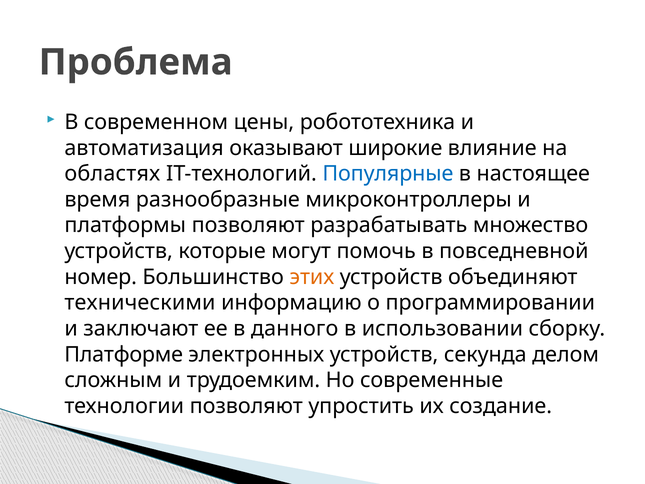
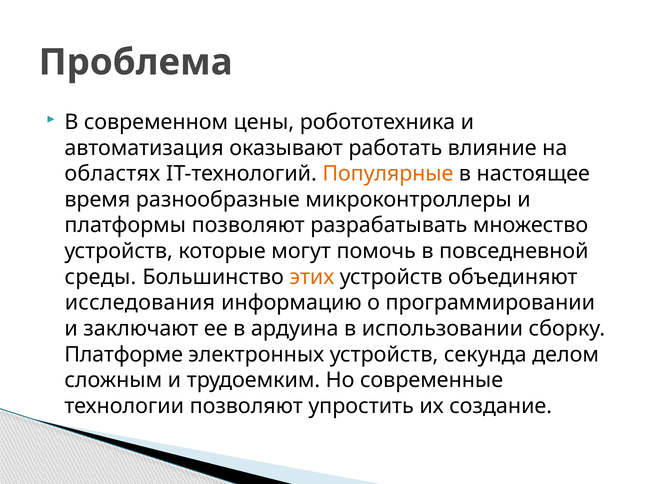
широкие: широкие -> работать (395, 148)
Популярные colour: blue -> orange (388, 174)
номер: номер -> среды (100, 277)
техническими: техническими -> исследования (140, 303)
данного: данного -> ардуина (295, 328)
